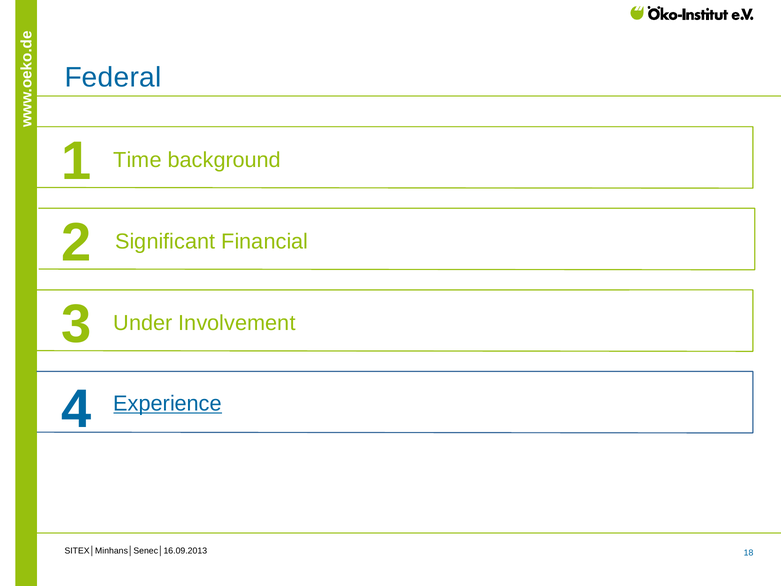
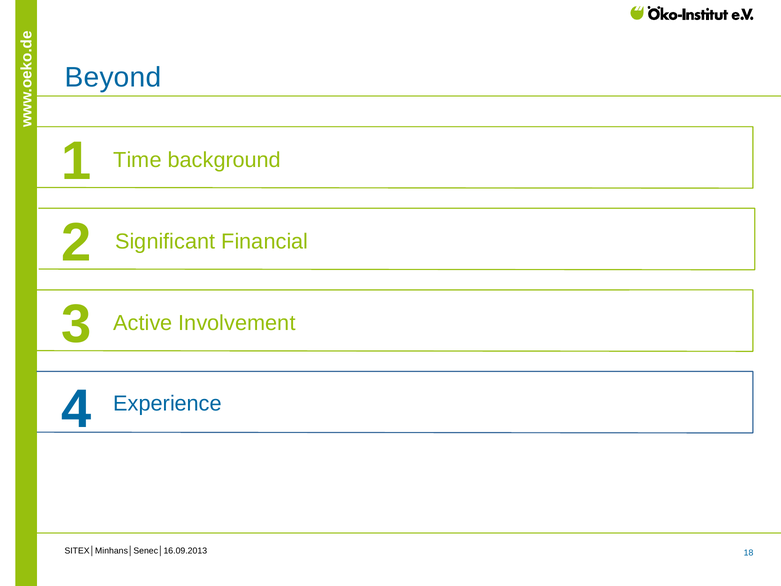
Federal: Federal -> Beyond (113, 77)
Under: Under -> Active (143, 323)
Experience underline: present -> none (168, 403)
